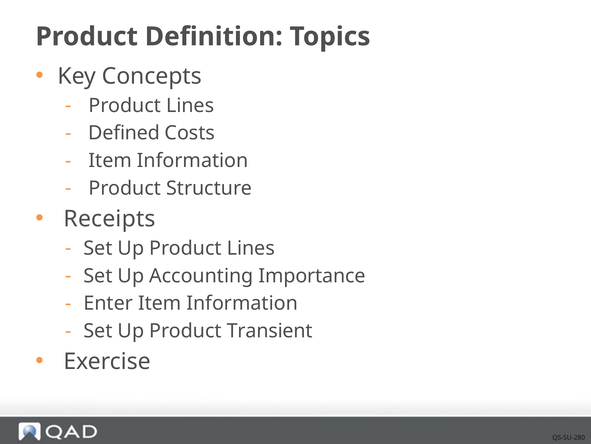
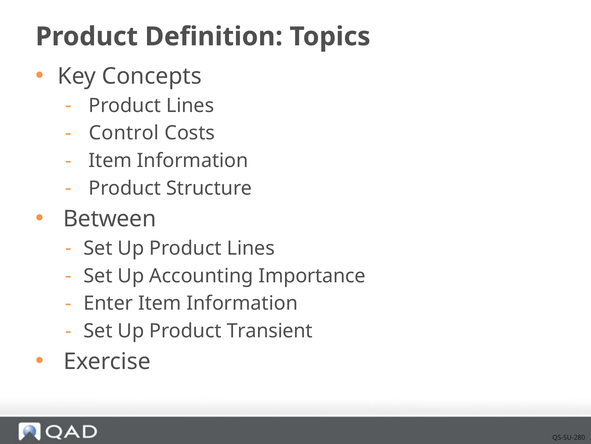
Defined: Defined -> Control (124, 133)
Receipts: Receipts -> Between (110, 218)
